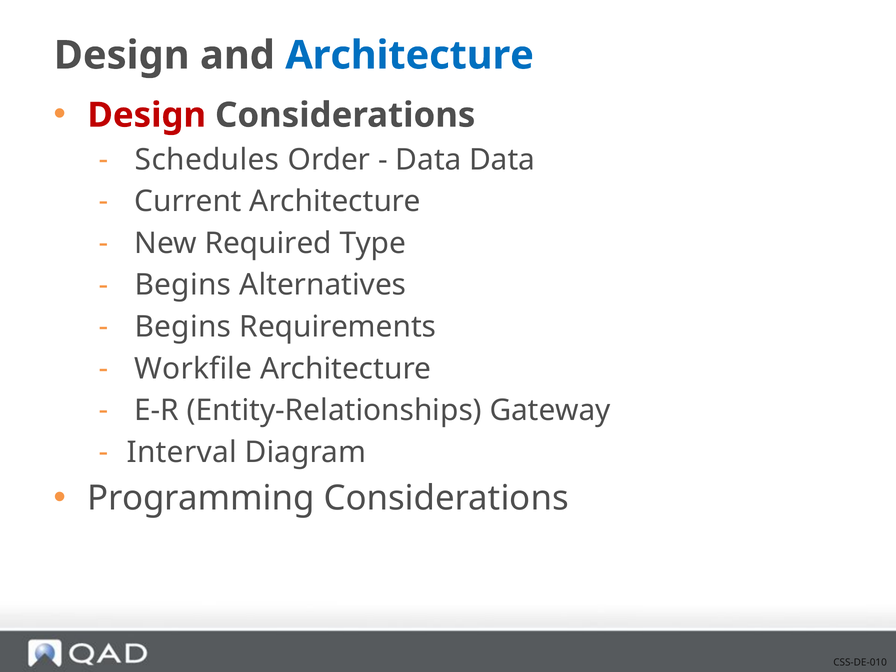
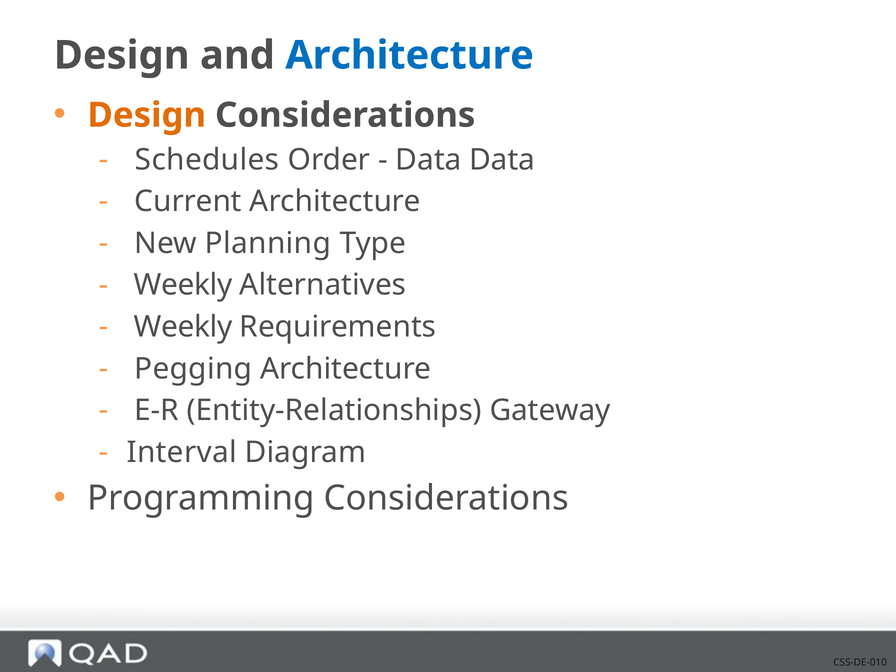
Design colour: red -> orange (147, 115)
Required: Required -> Planning (268, 243)
Begins: Begins -> Weekly (183, 285)
Begins: Begins -> Weekly (183, 327)
Workfile: Workfile -> Pegging (193, 369)
